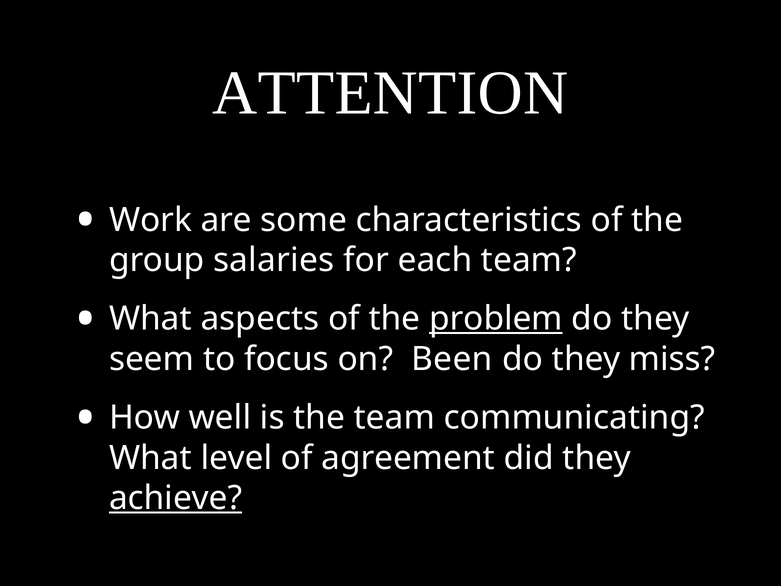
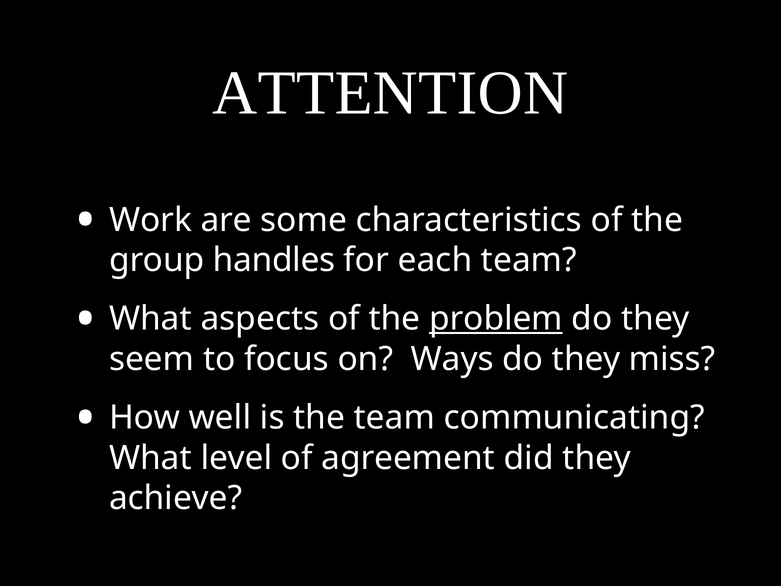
salaries: salaries -> handles (274, 260)
Been: Been -> Ways (452, 359)
achieve underline: present -> none (176, 498)
